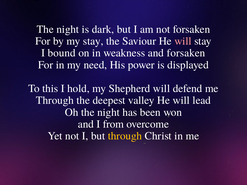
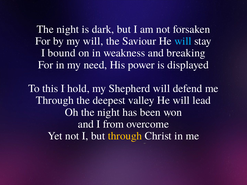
my stay: stay -> will (93, 41)
will colour: pink -> light blue (183, 41)
and forsaken: forsaken -> breaking (186, 53)
